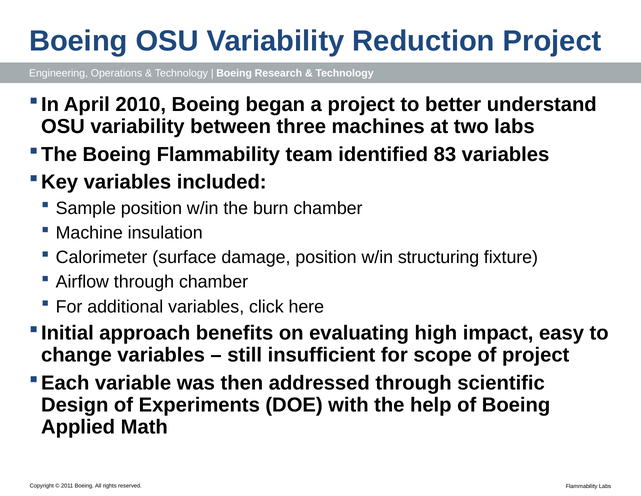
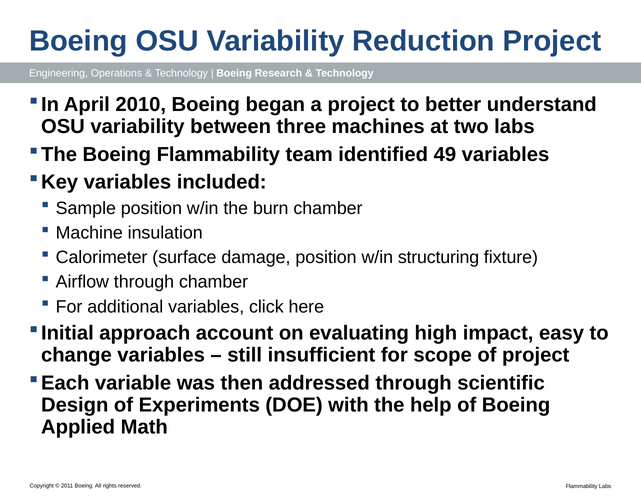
83: 83 -> 49 (445, 154)
benefits: benefits -> account (235, 333)
